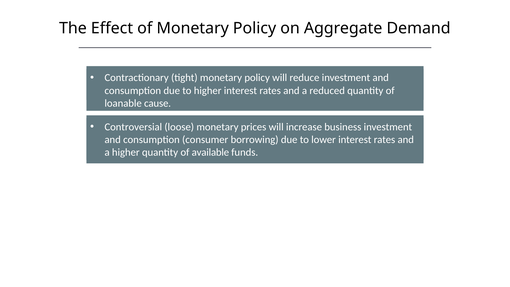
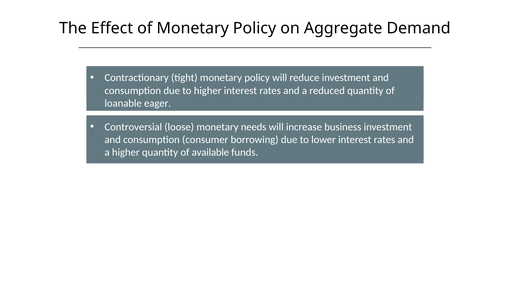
cause: cause -> eager (158, 103)
prices: prices -> needs (254, 127)
